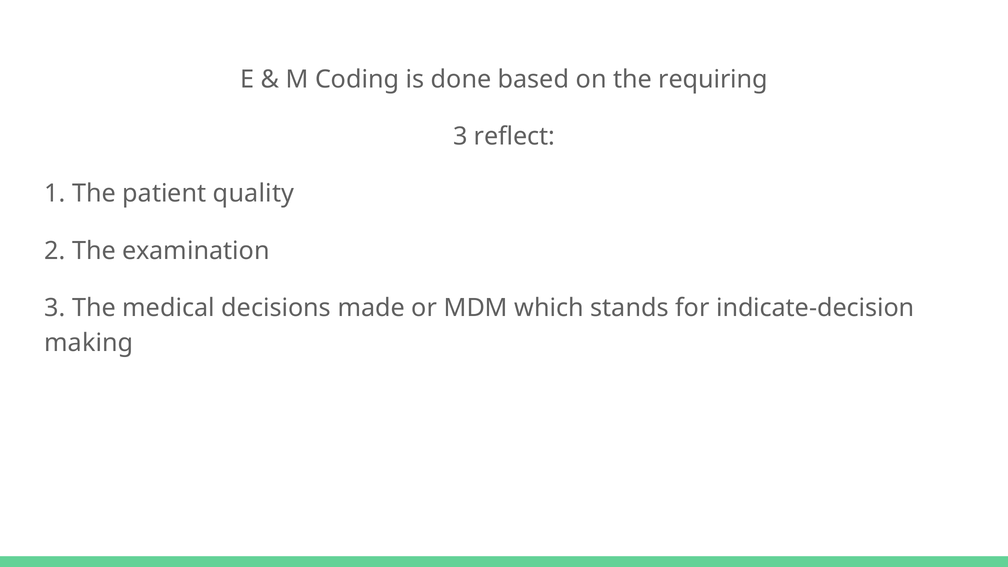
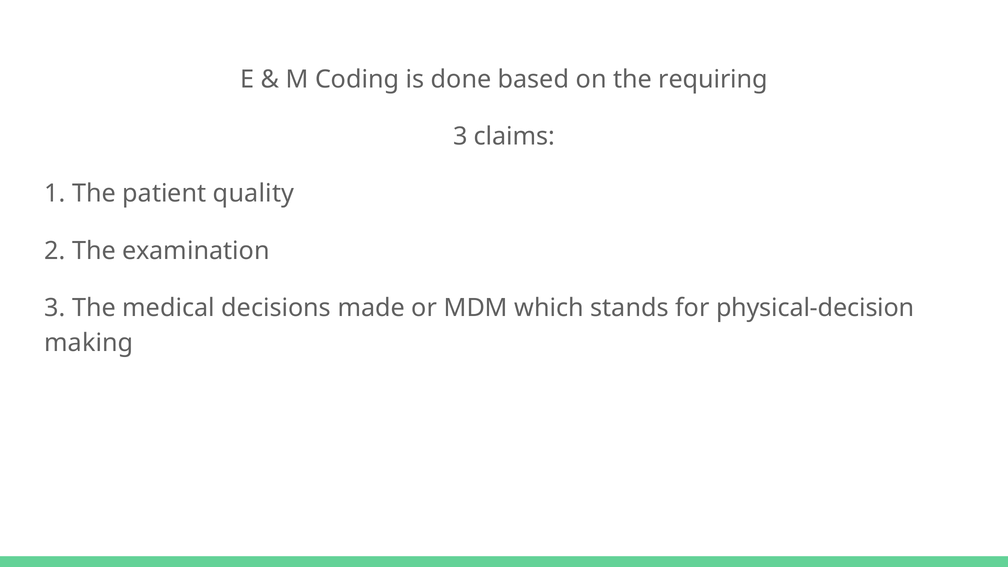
reflect: reflect -> claims (514, 137)
indicate-decision: indicate-decision -> physical-decision (815, 308)
